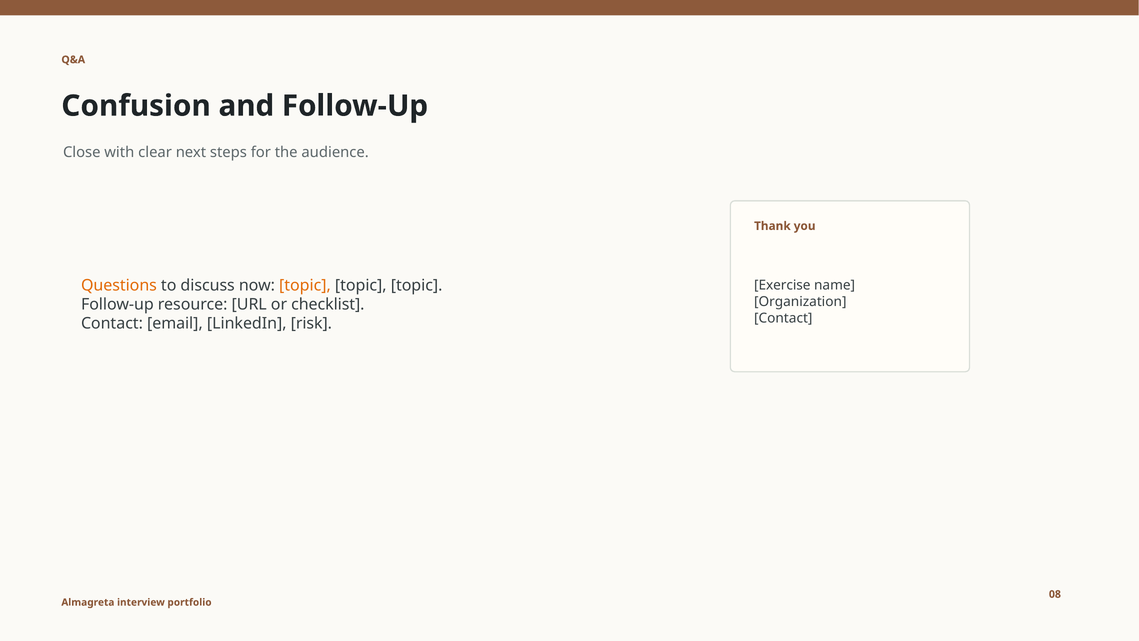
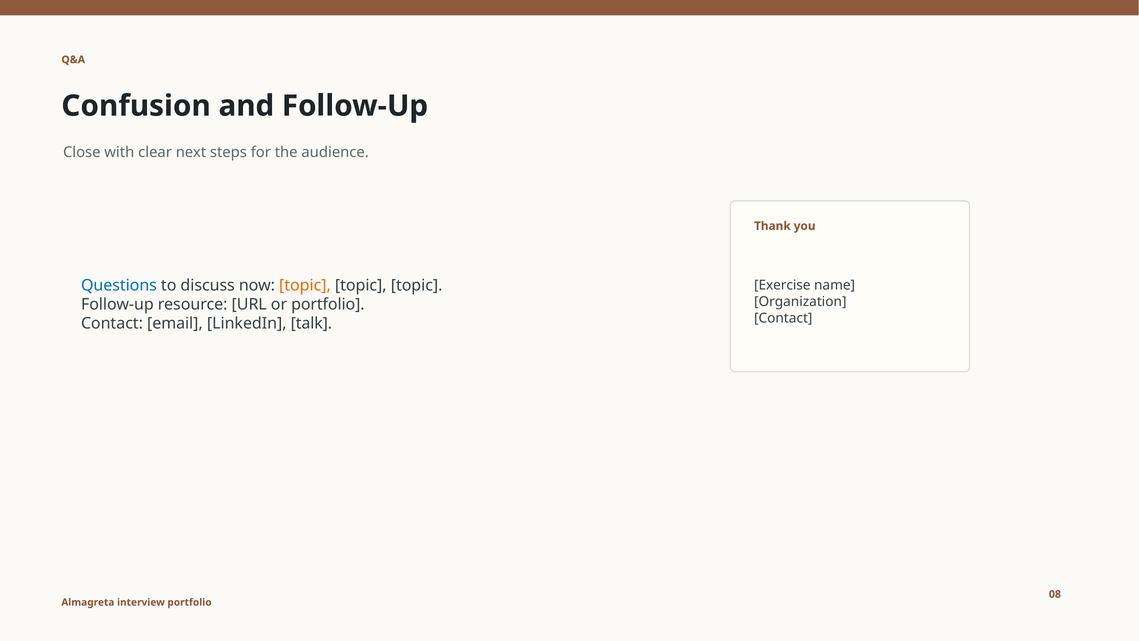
Questions colour: orange -> blue (119, 285)
or checklist: checklist -> portfolio (328, 304)
risk: risk -> talk (311, 323)
